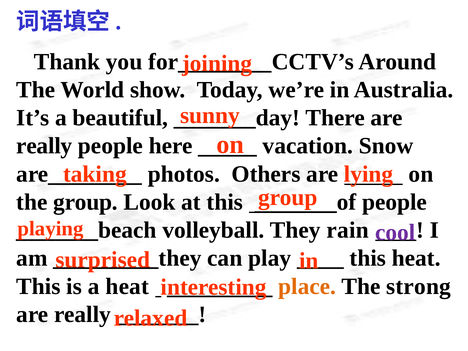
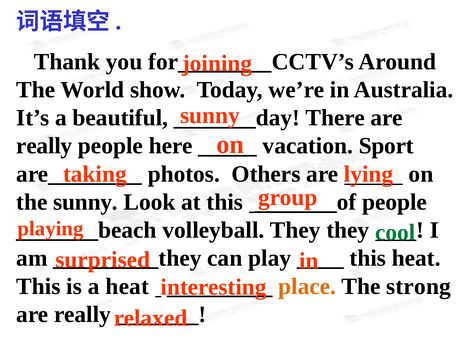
Snow: Snow -> Sport (386, 146)
the group: group -> sunny (86, 202)
They rain: rain -> they (348, 230)
cool colour: purple -> green (395, 232)
